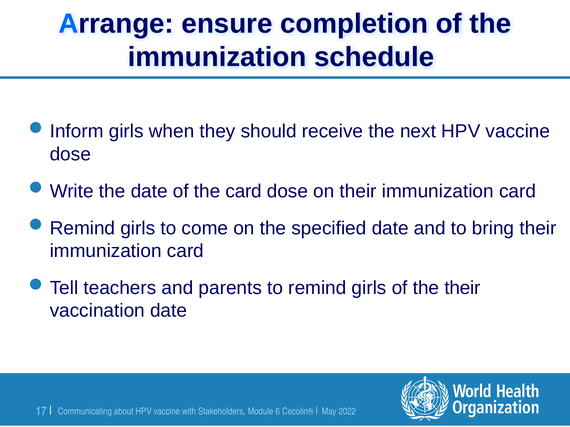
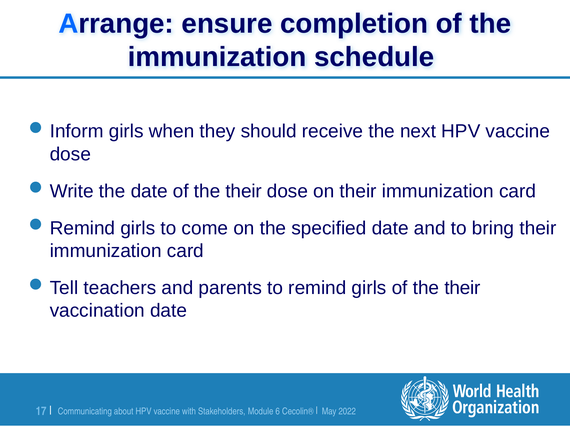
date of the card: card -> their (244, 191)
